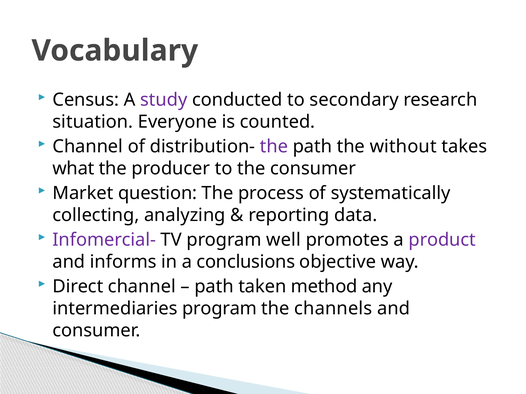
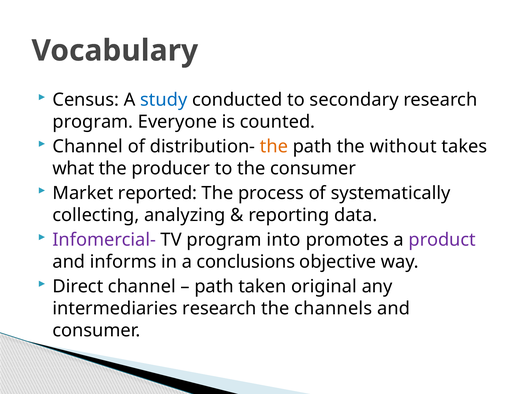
study colour: purple -> blue (164, 100)
situation: situation -> program (93, 122)
the colour: purple -> orange (274, 147)
question: question -> reported (158, 194)
well: well -> into (284, 240)
method: method -> original (324, 287)
intermediaries program: program -> research (219, 309)
